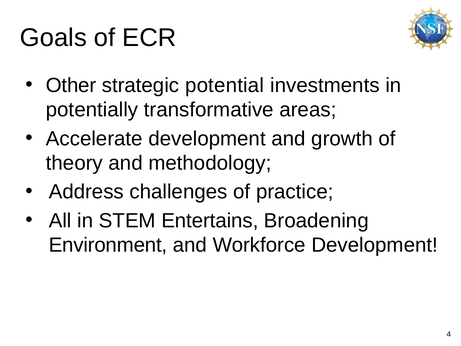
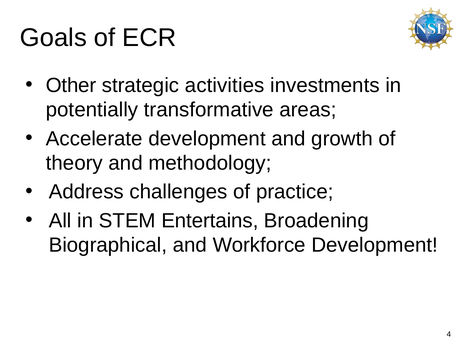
potential: potential -> activities (225, 85)
Environment: Environment -> Biographical (108, 245)
